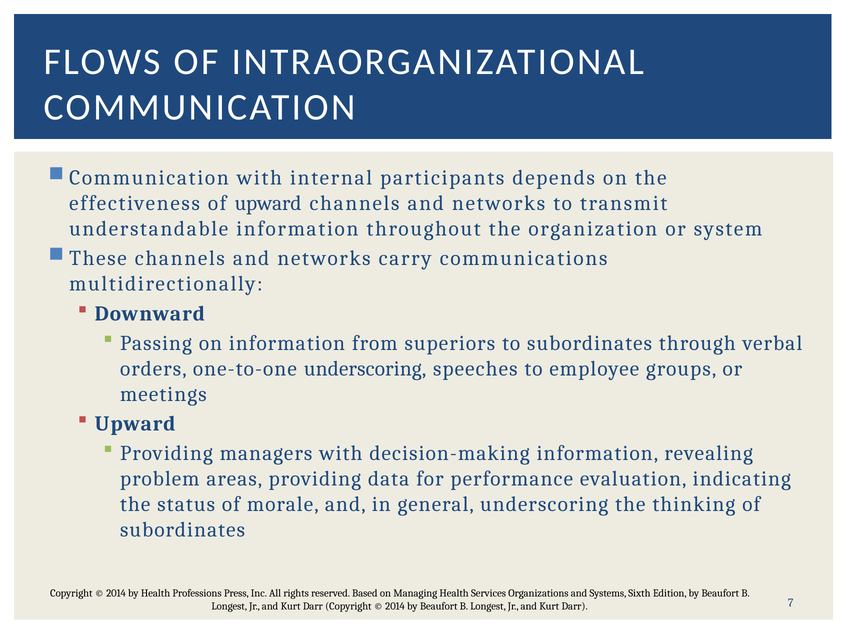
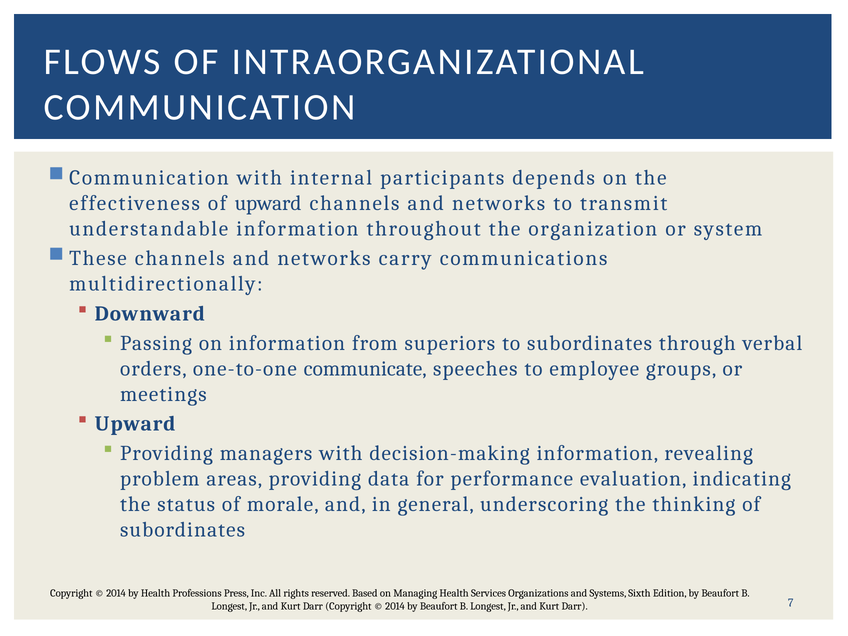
one-to-one underscoring: underscoring -> communicate (365, 369)
